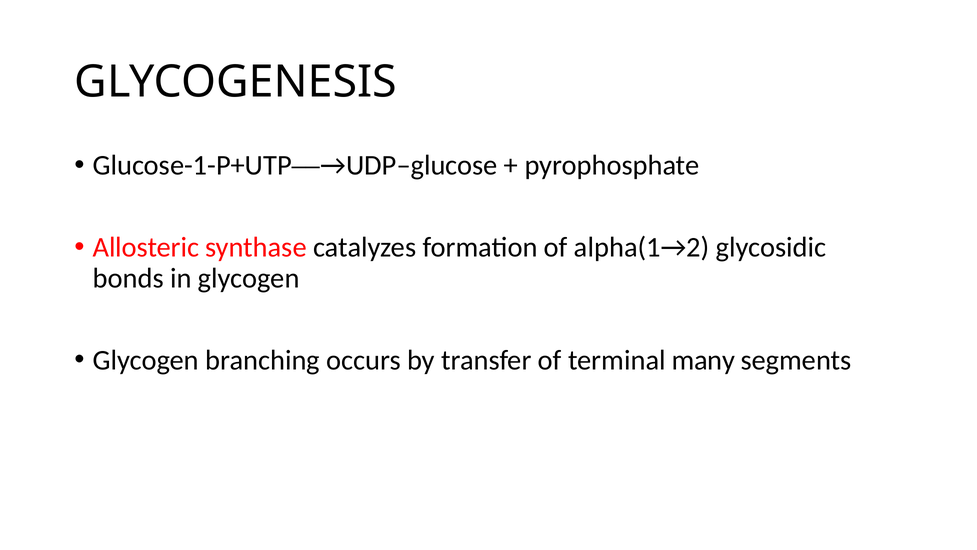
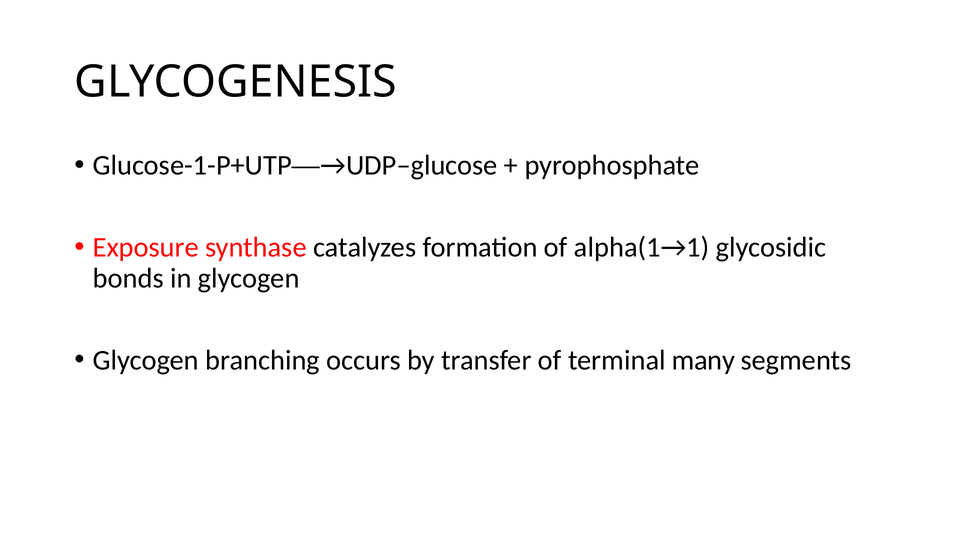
Allosteric: Allosteric -> Exposure (146, 247)
alpha(1→2: alpha(1→2 -> alpha(1→1 (642, 247)
